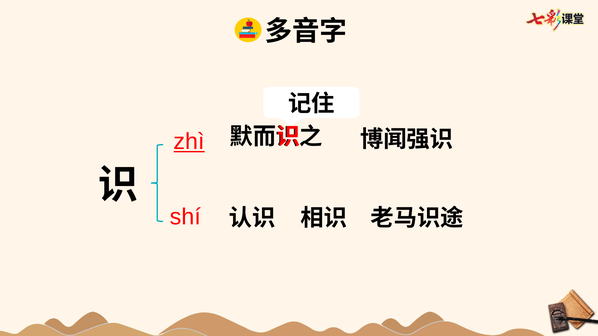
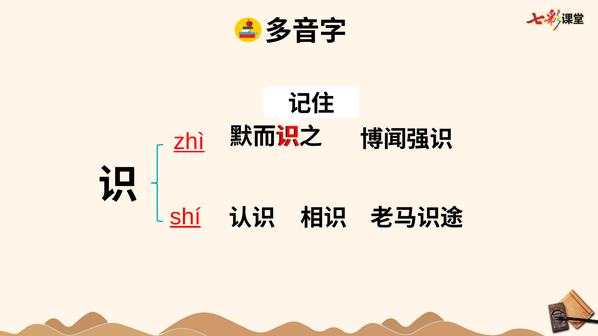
shí underline: none -> present (185, 217)
